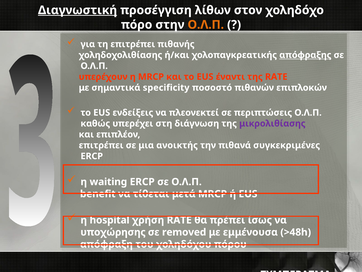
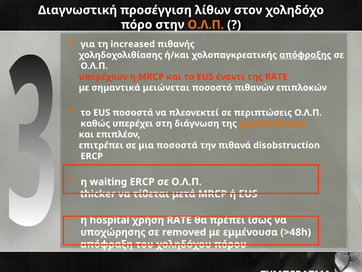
Διαγνωστική underline: present -> none (78, 10)
τη επιτρέπει: επιτρέπει -> increased (133, 44)
specificity: specificity -> μειώνεται (166, 88)
EUS ενδείξεις: ενδείξεις -> ποσοστά (133, 112)
μικρολιθίασης colour: purple -> orange (272, 123)
μια ανοικτής: ανοικτής -> ποσοστά (177, 145)
συγκεκριμένες: συγκεκριμένες -> disobstruction (287, 145)
benefit: benefit -> thicker (98, 194)
